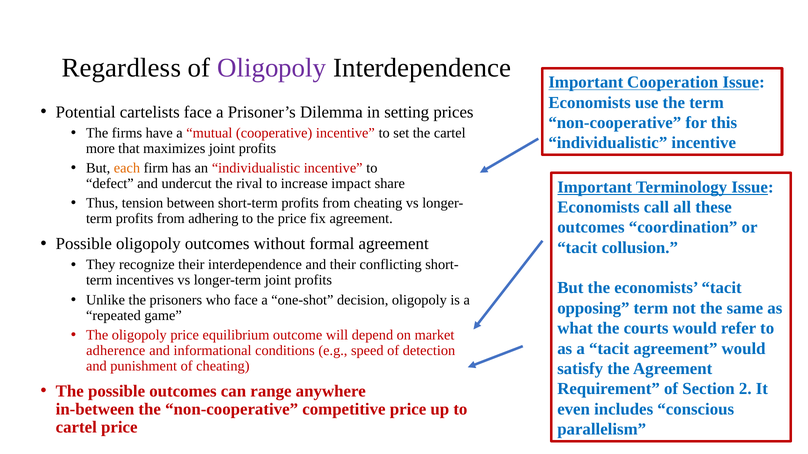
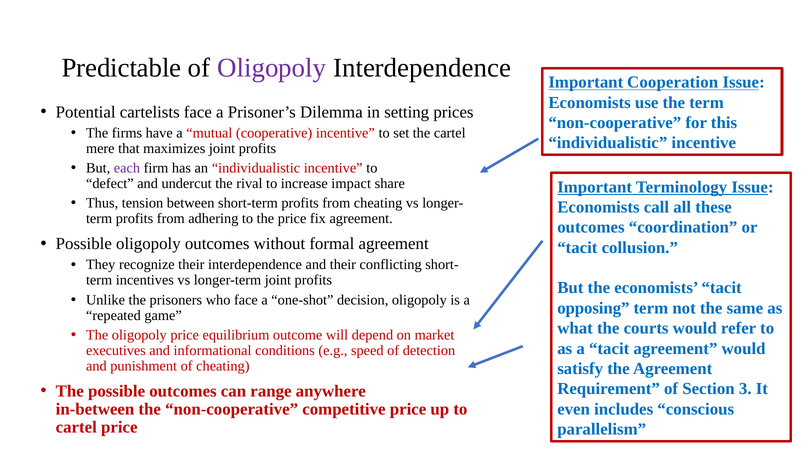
Regardless: Regardless -> Predictable (121, 68)
more: more -> mere (100, 149)
each colour: orange -> purple (127, 168)
adherence: adherence -> executives (116, 351)
2: 2 -> 3 (745, 389)
